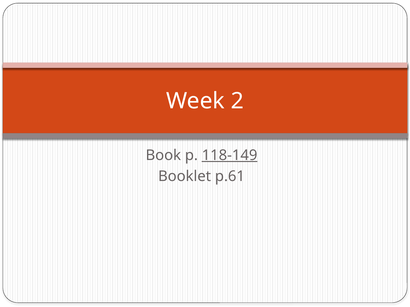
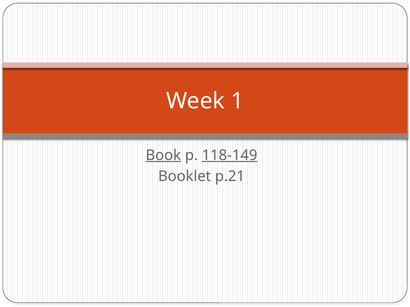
2: 2 -> 1 (237, 101)
Book underline: none -> present (163, 155)
p.61: p.61 -> p.21 (230, 176)
